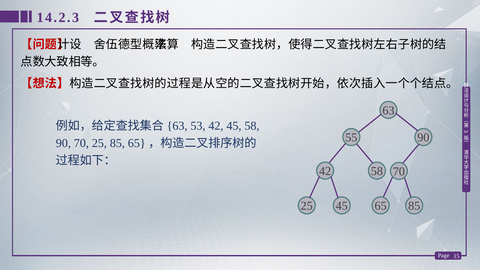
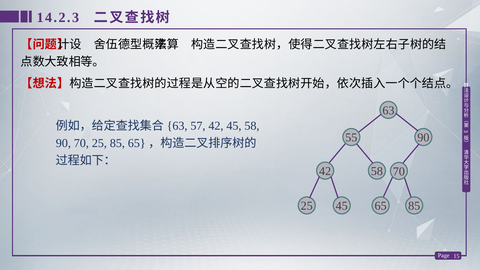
53: 53 -> 57 (198, 126)
